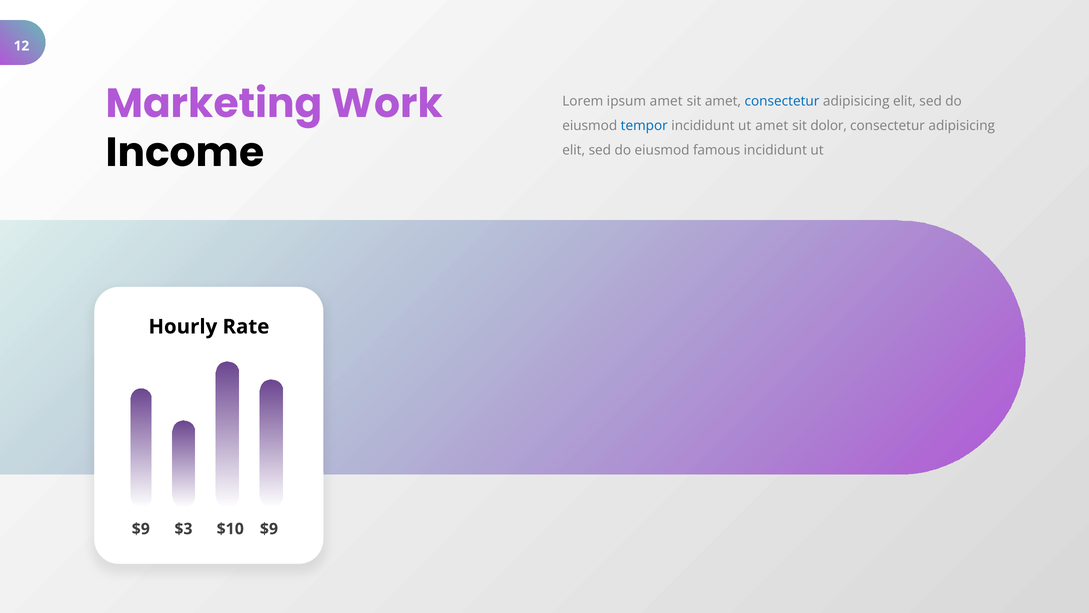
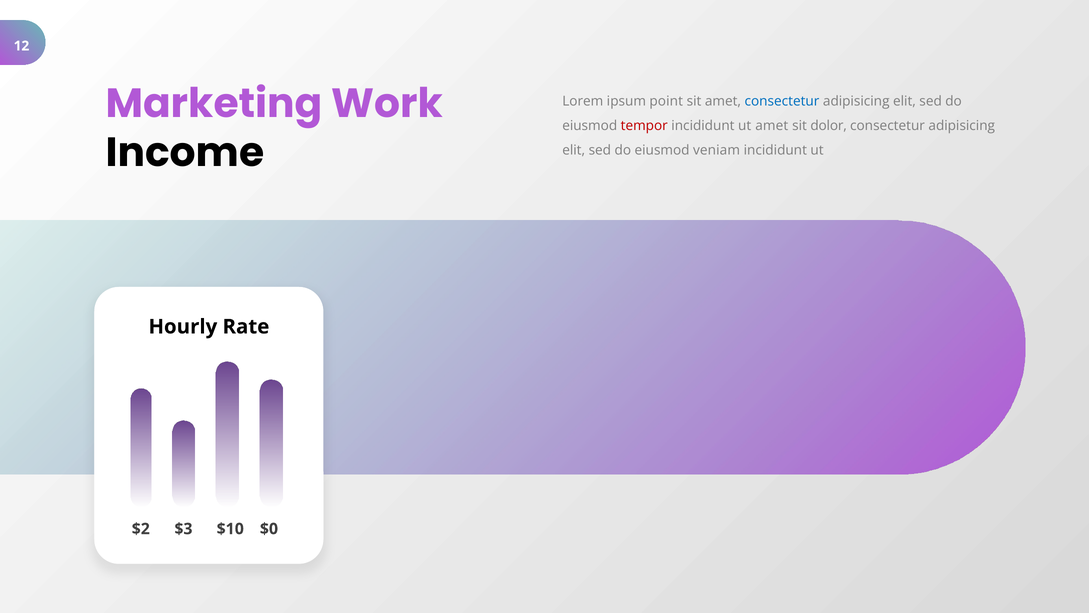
ipsum amet: amet -> point (666, 101)
tempor colour: blue -> red (644, 126)
famous: famous -> veniam (717, 150)
$9: $9 -> $2 (141, 529)
$10 $9: $9 -> $0 (269, 529)
